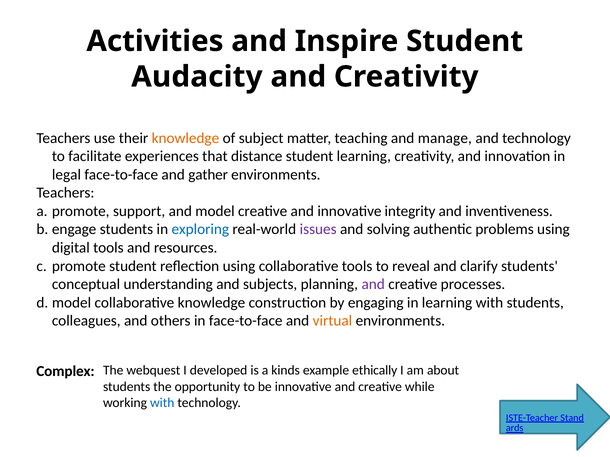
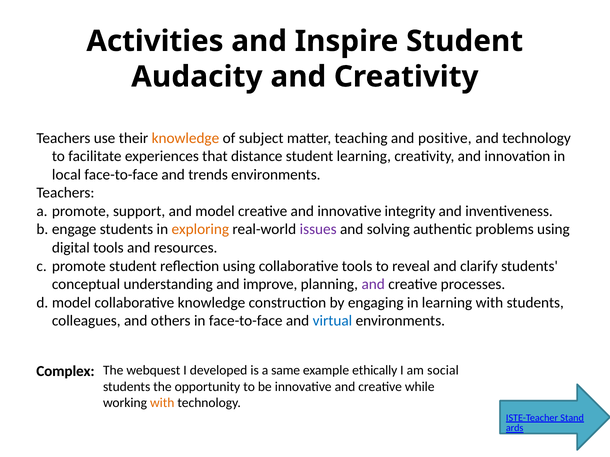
manage: manage -> positive (445, 138)
legal: legal -> local (66, 175)
gather: gather -> trends (208, 175)
exploring colour: blue -> orange (200, 230)
subjects: subjects -> improve (270, 285)
virtual colour: orange -> blue (332, 321)
kinds: kinds -> same (286, 371)
about: about -> social (443, 371)
with colour: blue -> orange (162, 403)
